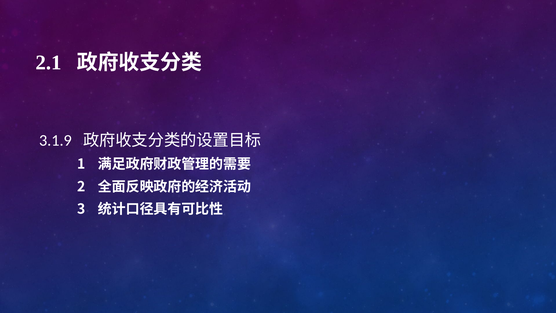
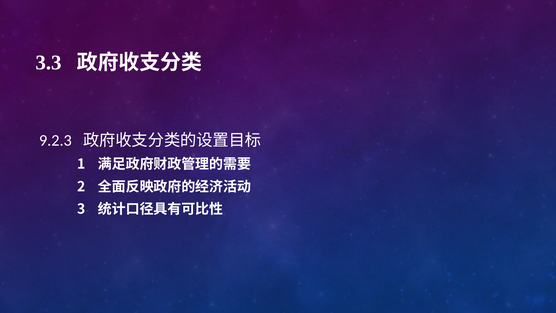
2.1: 2.1 -> 3.3 (48, 62)
3.1.9: 3.1.9 -> 9.2.3 (55, 141)
